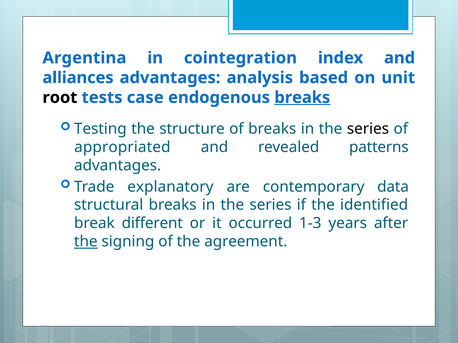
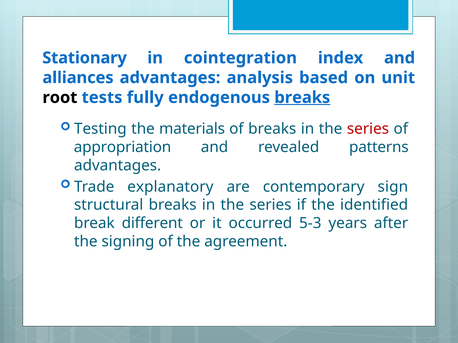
Argentina: Argentina -> Stationary (85, 58)
case: case -> fully (145, 98)
structure: structure -> materials (192, 129)
series colour: black -> red (368, 129)
appropriated: appropriated -> appropriation (123, 147)
data: data -> sign (393, 187)
1-3: 1-3 -> 5-3 (310, 224)
the underline: present -> none (86, 242)
